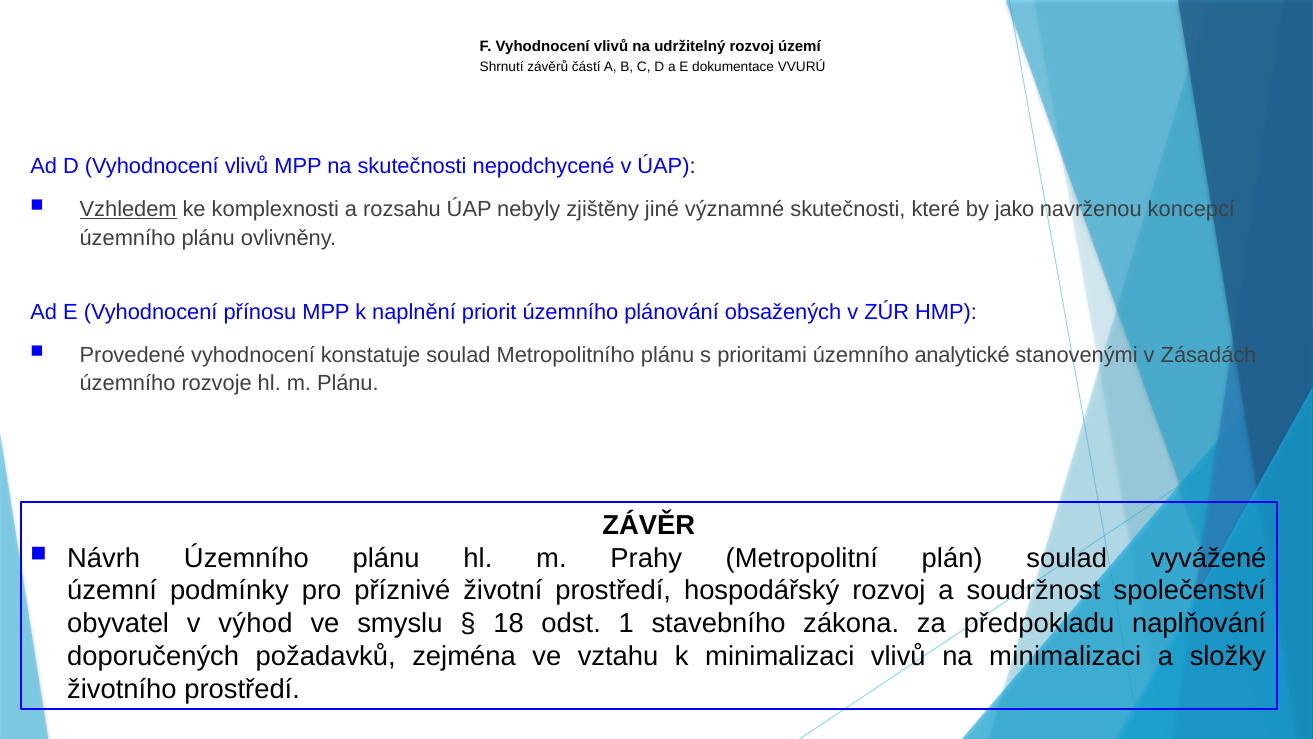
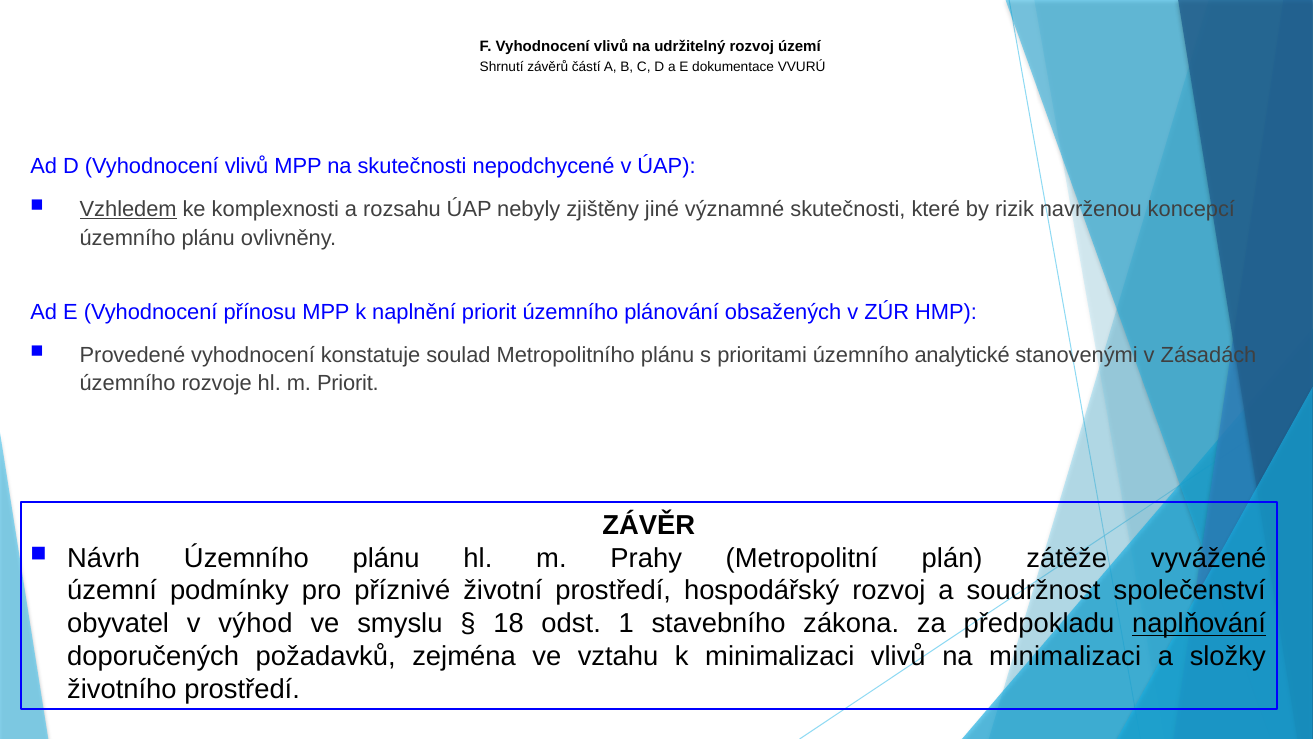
jako: jako -> rizik (1015, 209)
m Plánu: Plánu -> Priorit (348, 383)
plán soulad: soulad -> zátěže (1067, 558)
naplňování underline: none -> present (1199, 623)
